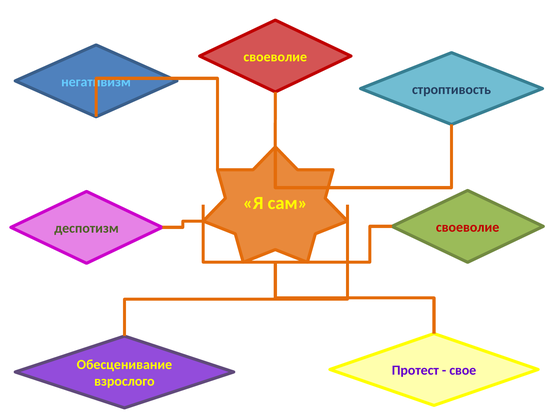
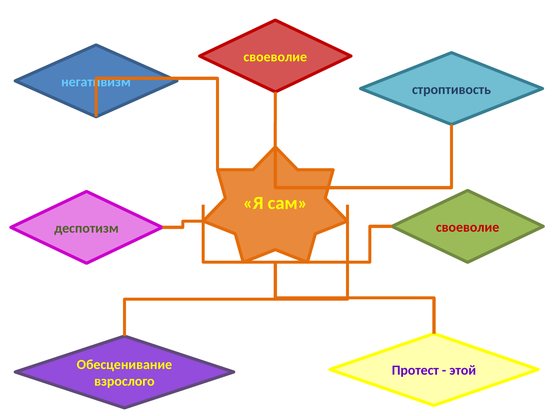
свое: свое -> этой (463, 371)
